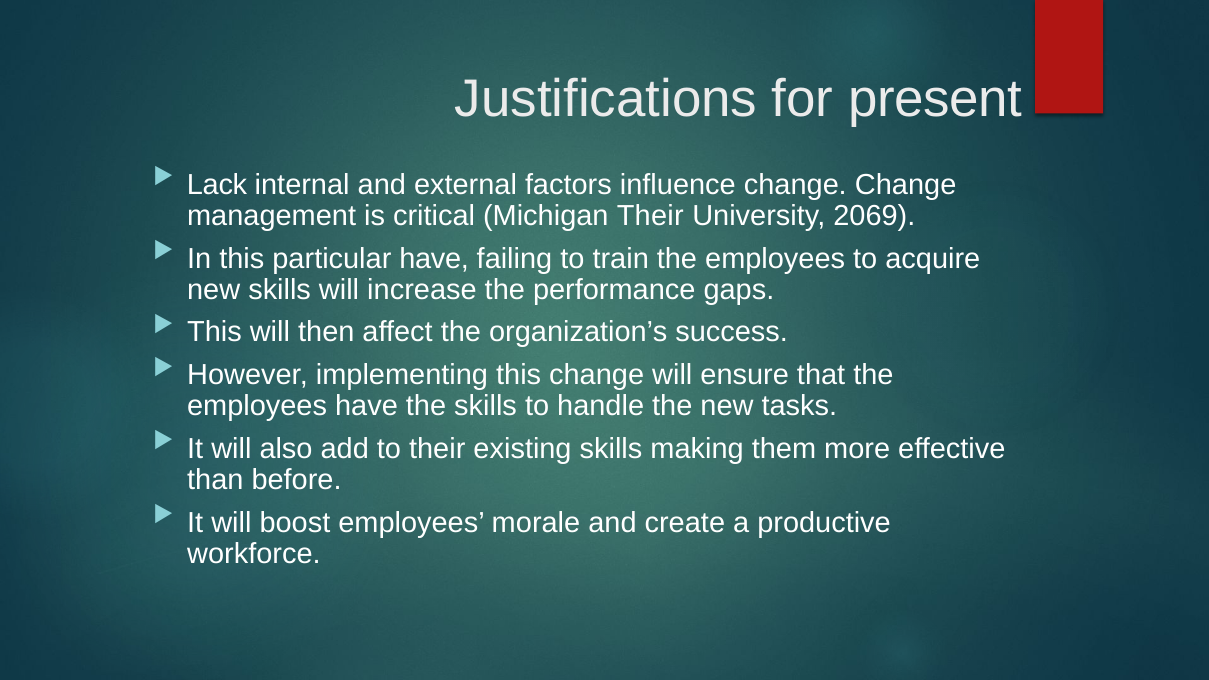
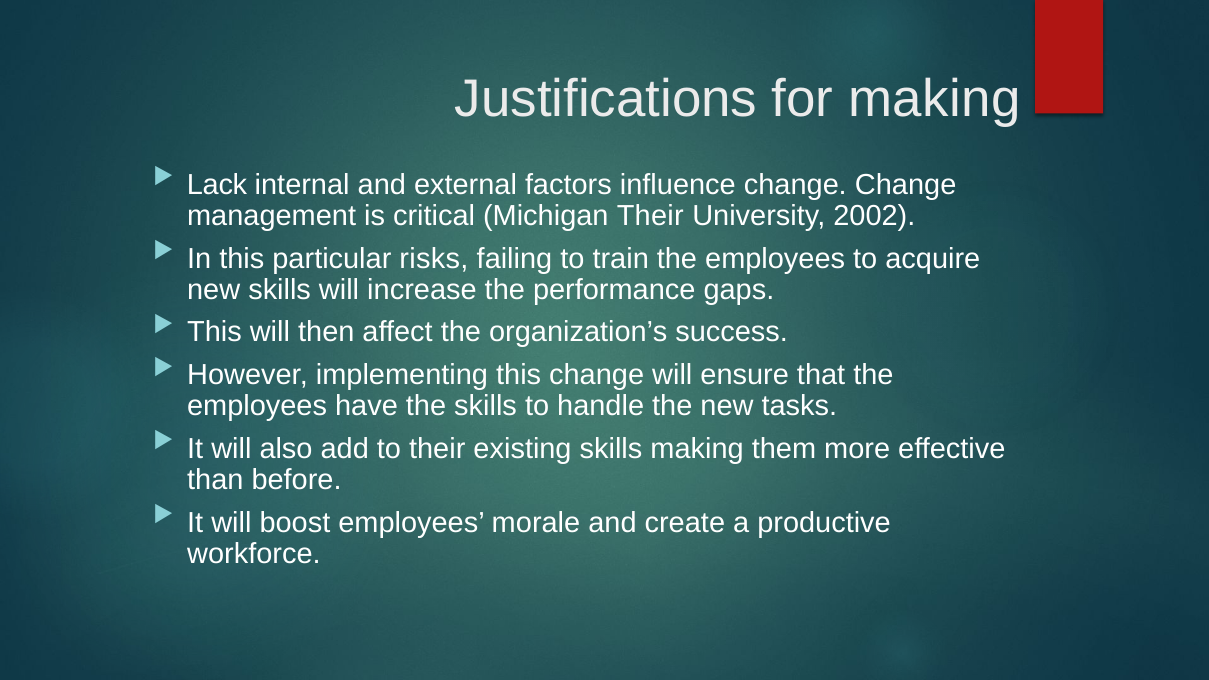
for present: present -> making (935, 99)
2069: 2069 -> 2002 (874, 216)
particular have: have -> risks (434, 259)
